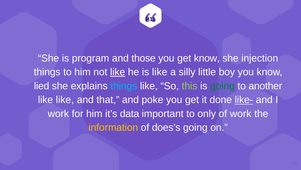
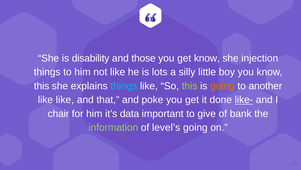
program: program -> disability (91, 58)
like underline: present -> none (118, 72)
is like: like -> lots (160, 72)
lied: lied -> this (42, 86)
going colour: green -> orange (222, 86)
work: work -> chair (58, 113)
only: only -> give (207, 113)
of work: work -> bank (241, 113)
information colour: yellow -> light green (113, 127)
does’s: does’s -> level’s (166, 127)
